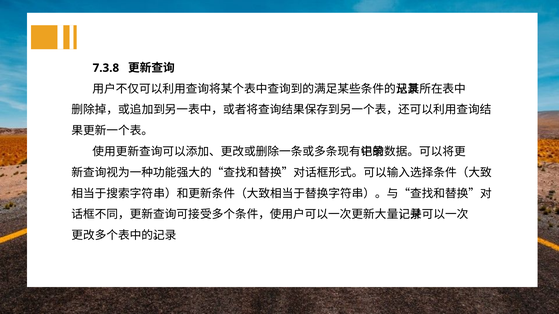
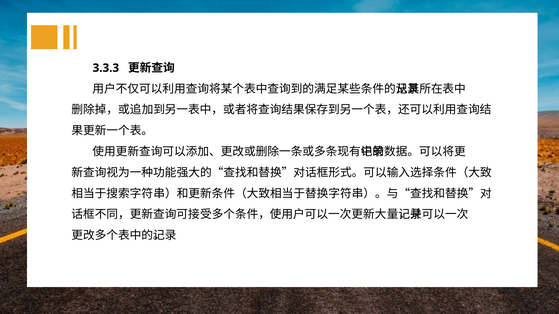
7.3.8: 7.3.8 -> 3.3.3 (106, 68)
